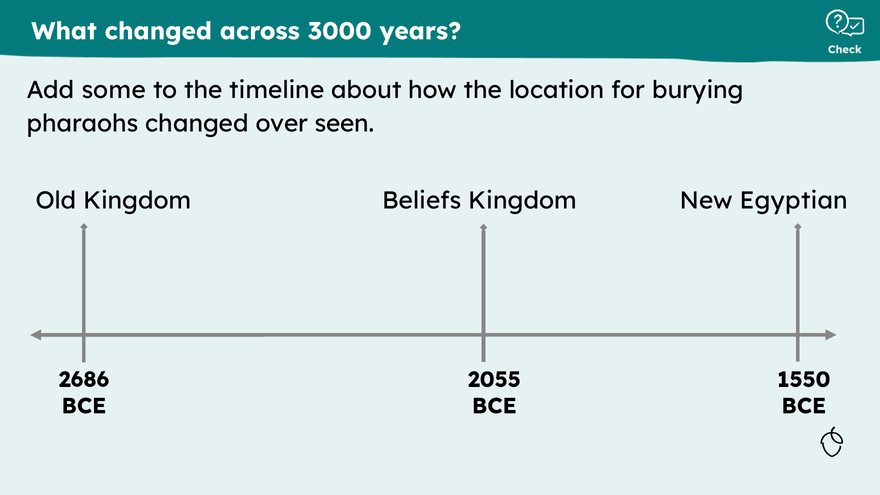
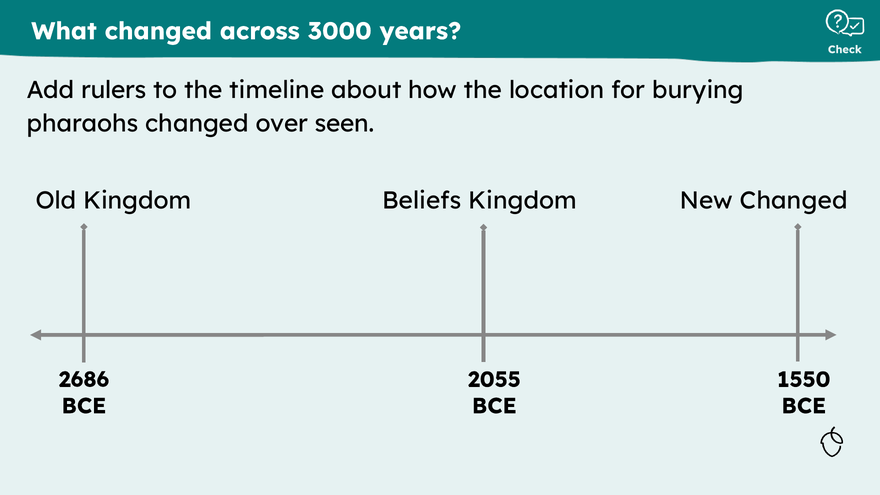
some: some -> rulers (114, 90)
New Egyptian: Egyptian -> Changed (794, 201)
